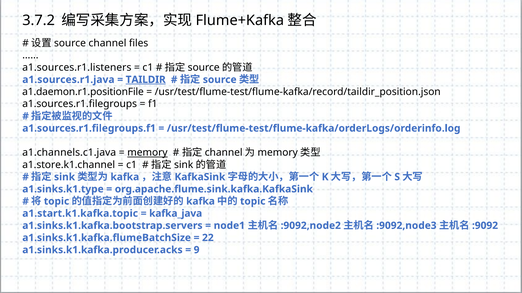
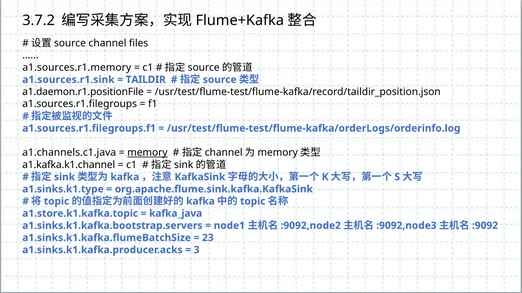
a1.sources.r1.listeners: a1.sources.r1.listeners -> a1.sources.r1.memory (77, 68)
a1.sources.r1.java: a1.sources.r1.java -> a1.sources.r1.sink (68, 80)
TAILDIR underline: present -> none (146, 80)
a1.store.k1.channel: a1.store.k1.channel -> a1.kafka.k1.channel (69, 165)
a1.start.k1.kafka.topic: a1.start.k1.kafka.topic -> a1.store.k1.kafka.topic (80, 214)
22: 22 -> 23 (208, 238)
9: 9 -> 3 (197, 250)
